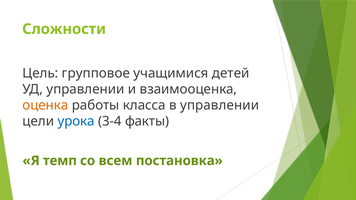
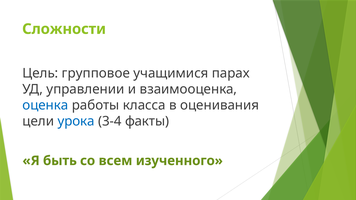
детей: детей -> парах (231, 73)
оценка colour: orange -> blue (45, 105)
в управлении: управлении -> оценивания (220, 105)
темп: темп -> быть (60, 161)
постановка: постановка -> изученного (179, 161)
